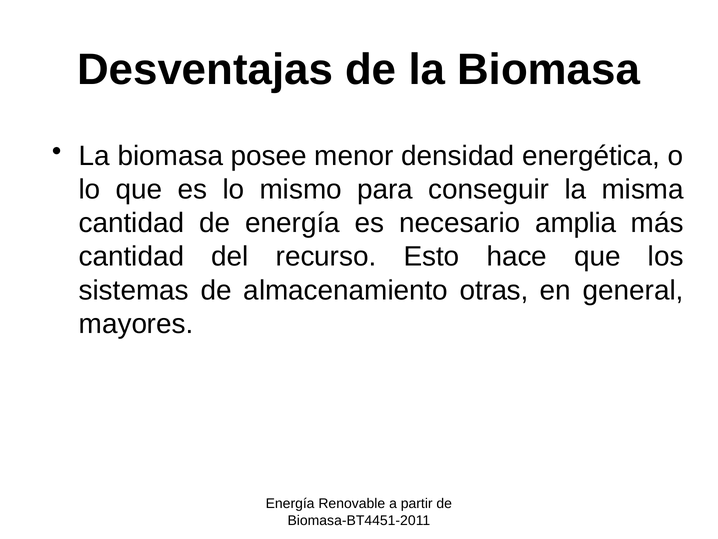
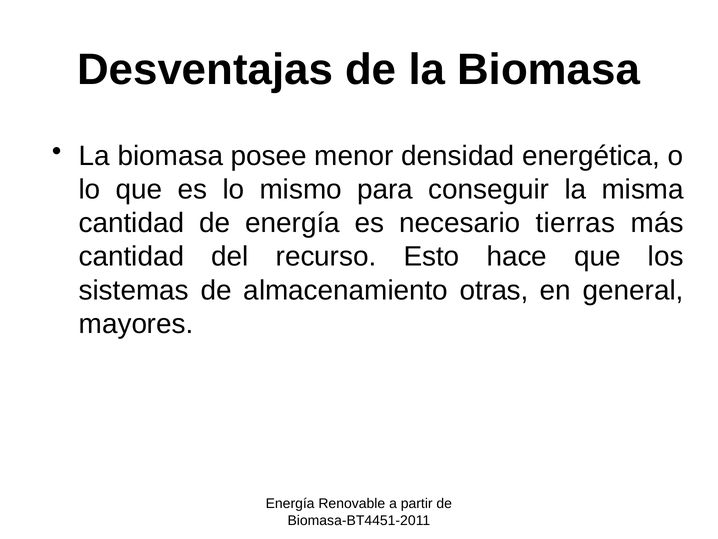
amplia: amplia -> tierras (576, 223)
